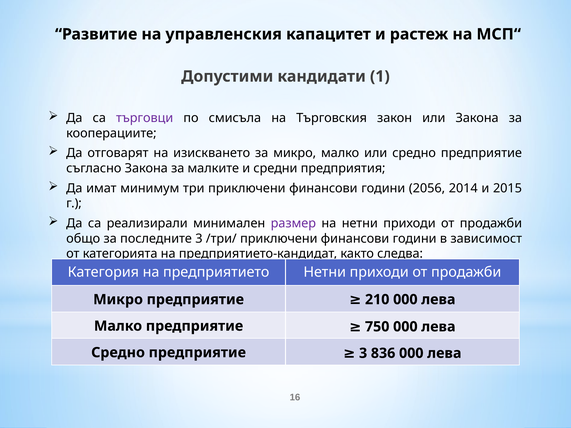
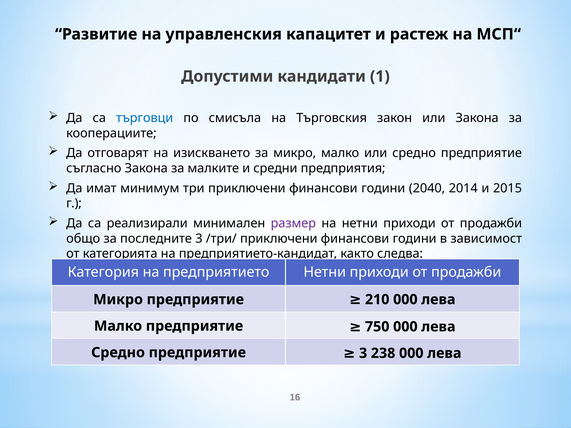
търговци colour: purple -> blue (145, 118)
2056: 2056 -> 2040 (427, 188)
836: 836 -> 238 (383, 353)
